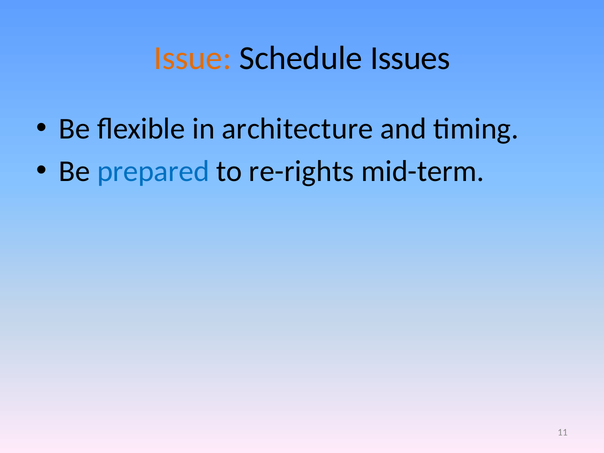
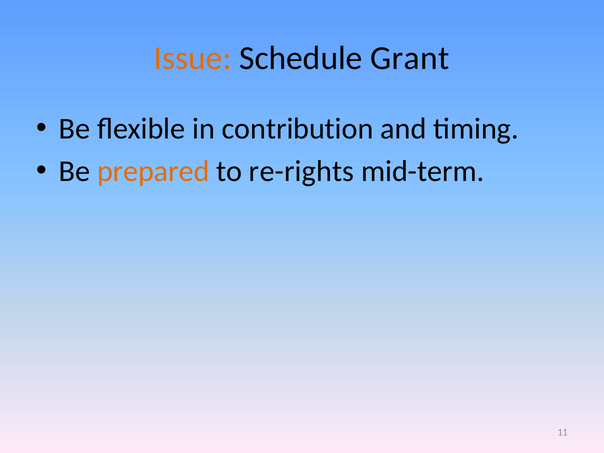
Issues: Issues -> Grant (410, 58)
architecture: architecture -> contribution (298, 129)
prepared colour: blue -> orange (153, 171)
